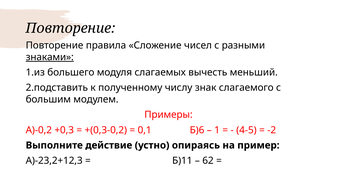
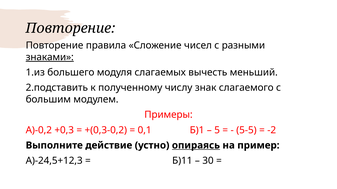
Б)6: Б)6 -> Б)1 (197, 130)
1: 1 -> 5 (217, 130)
4-5: 4-5 -> 5-5 (246, 130)
опираясь underline: none -> present (196, 146)
А)-23,2+12,3: А)-23,2+12,3 -> А)-24,5+12,3 (54, 161)
62: 62 -> 30 (208, 161)
